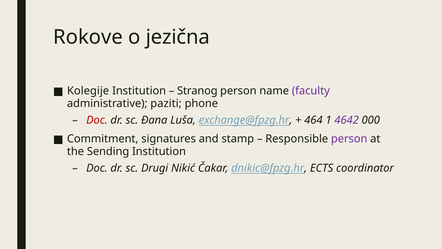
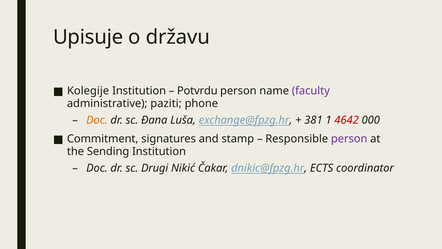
Rokove: Rokove -> Upisuje (88, 37)
jezična: jezična -> državu (178, 37)
Stranog: Stranog -> Potvrdu (197, 91)
Doc colour: red -> orange (97, 120)
464: 464 -> 381 (313, 120)
4642 colour: purple -> red (347, 120)
